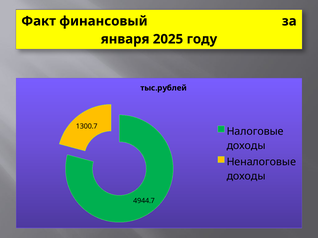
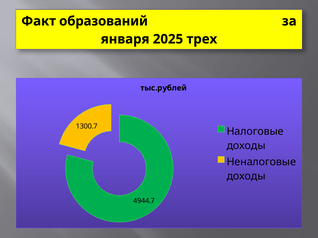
финансовый: финансовый -> образований (104, 21)
году: году -> трех (202, 39)
